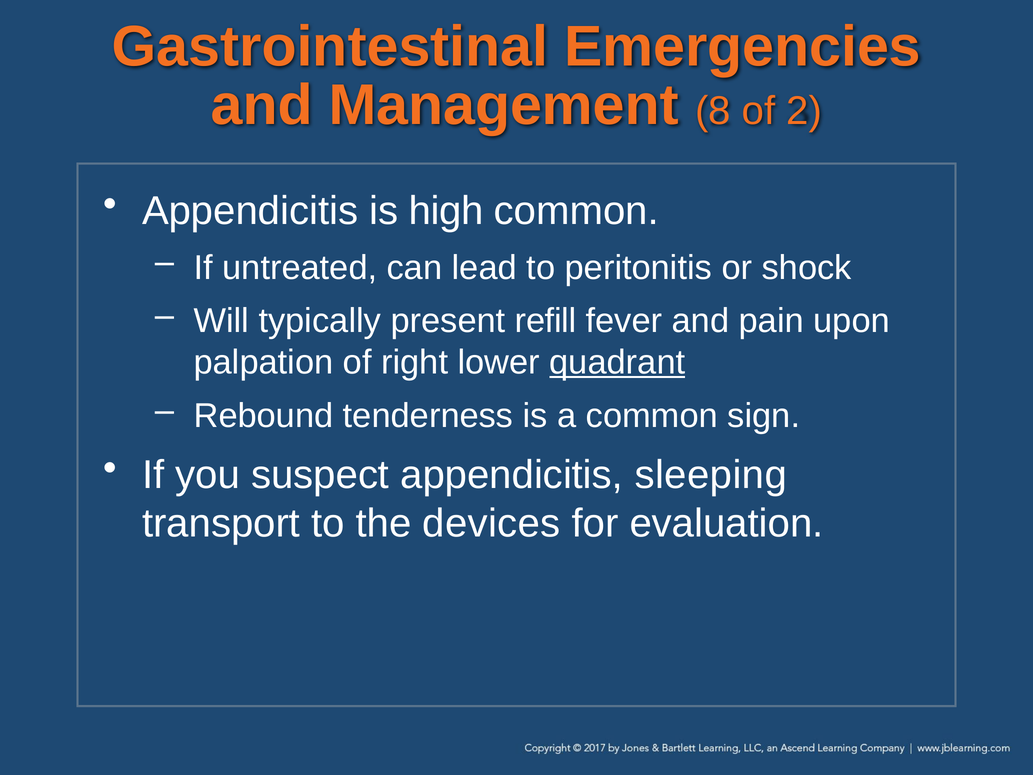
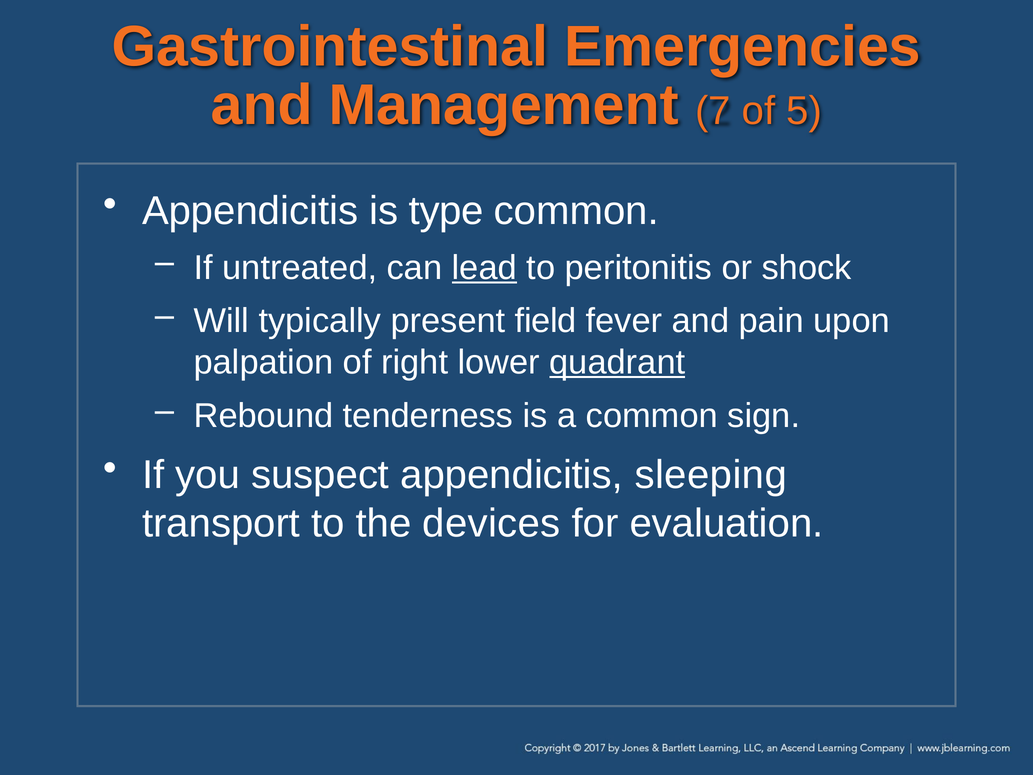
8: 8 -> 7 (713, 111)
2: 2 -> 5 (804, 111)
high: high -> type (446, 211)
lead underline: none -> present (484, 268)
refill: refill -> field (546, 321)
